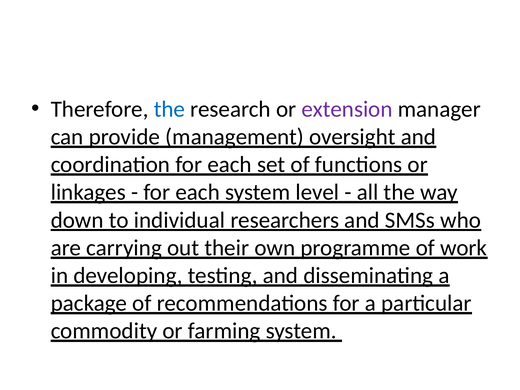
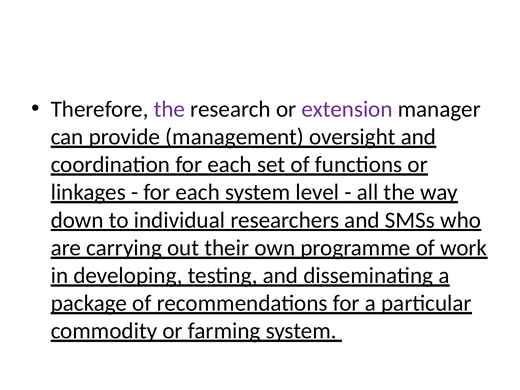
the colour: blue -> purple (169, 109)
